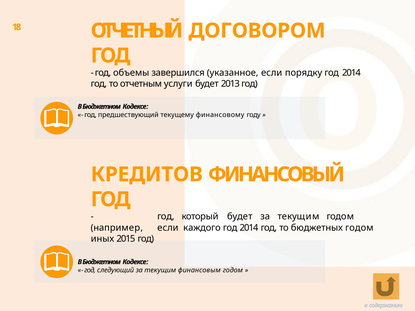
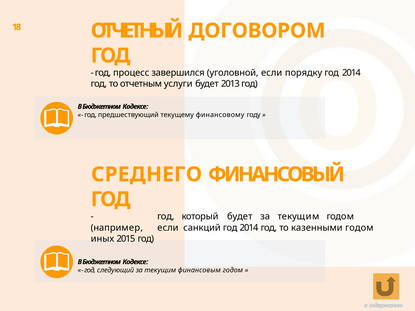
объемы: объемы -> процесс (131, 73)
указанное: указанное -> уголовной (233, 73)
КРЕДИТОВ: КРЕДИТОВ -> СРЕДНЕГО (147, 175)
каждого: каждого -> санкций (202, 228)
бюджетных: бюджетных -> казенными (317, 228)
